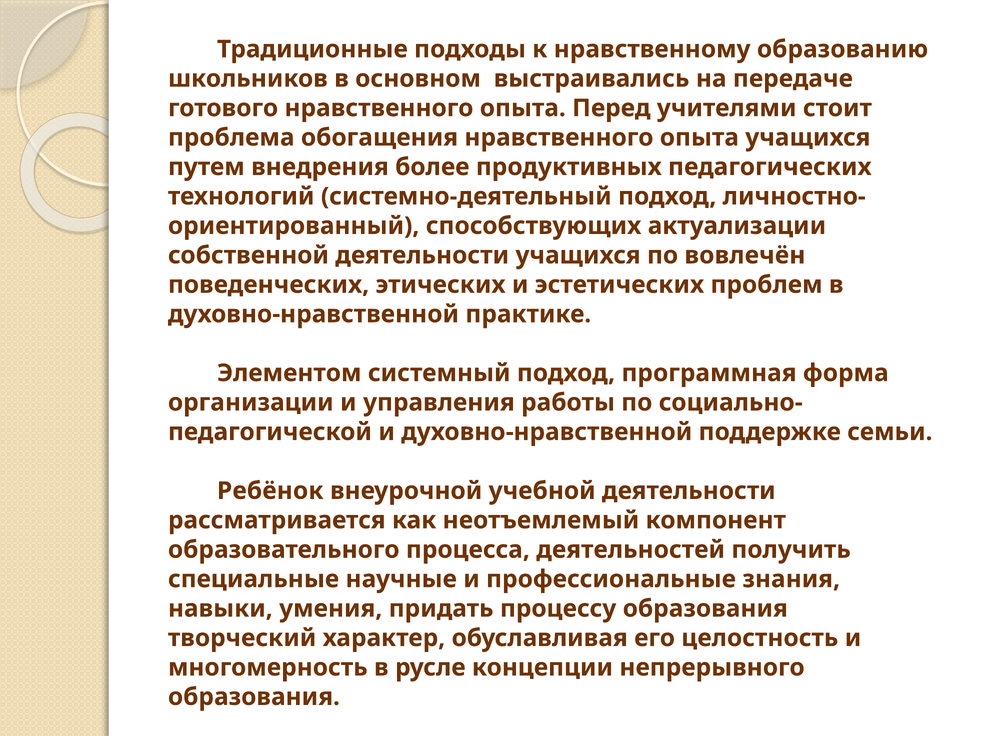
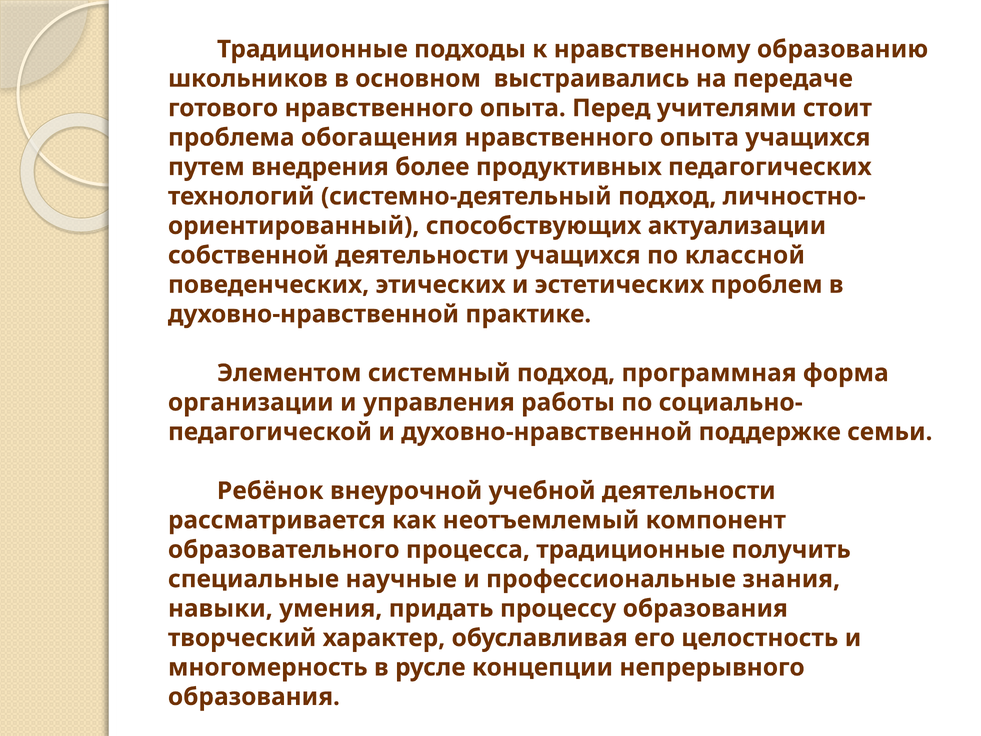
вовлечён: вовлечён -> классной (745, 255)
процесса деятельностей: деятельностей -> традиционные (631, 549)
